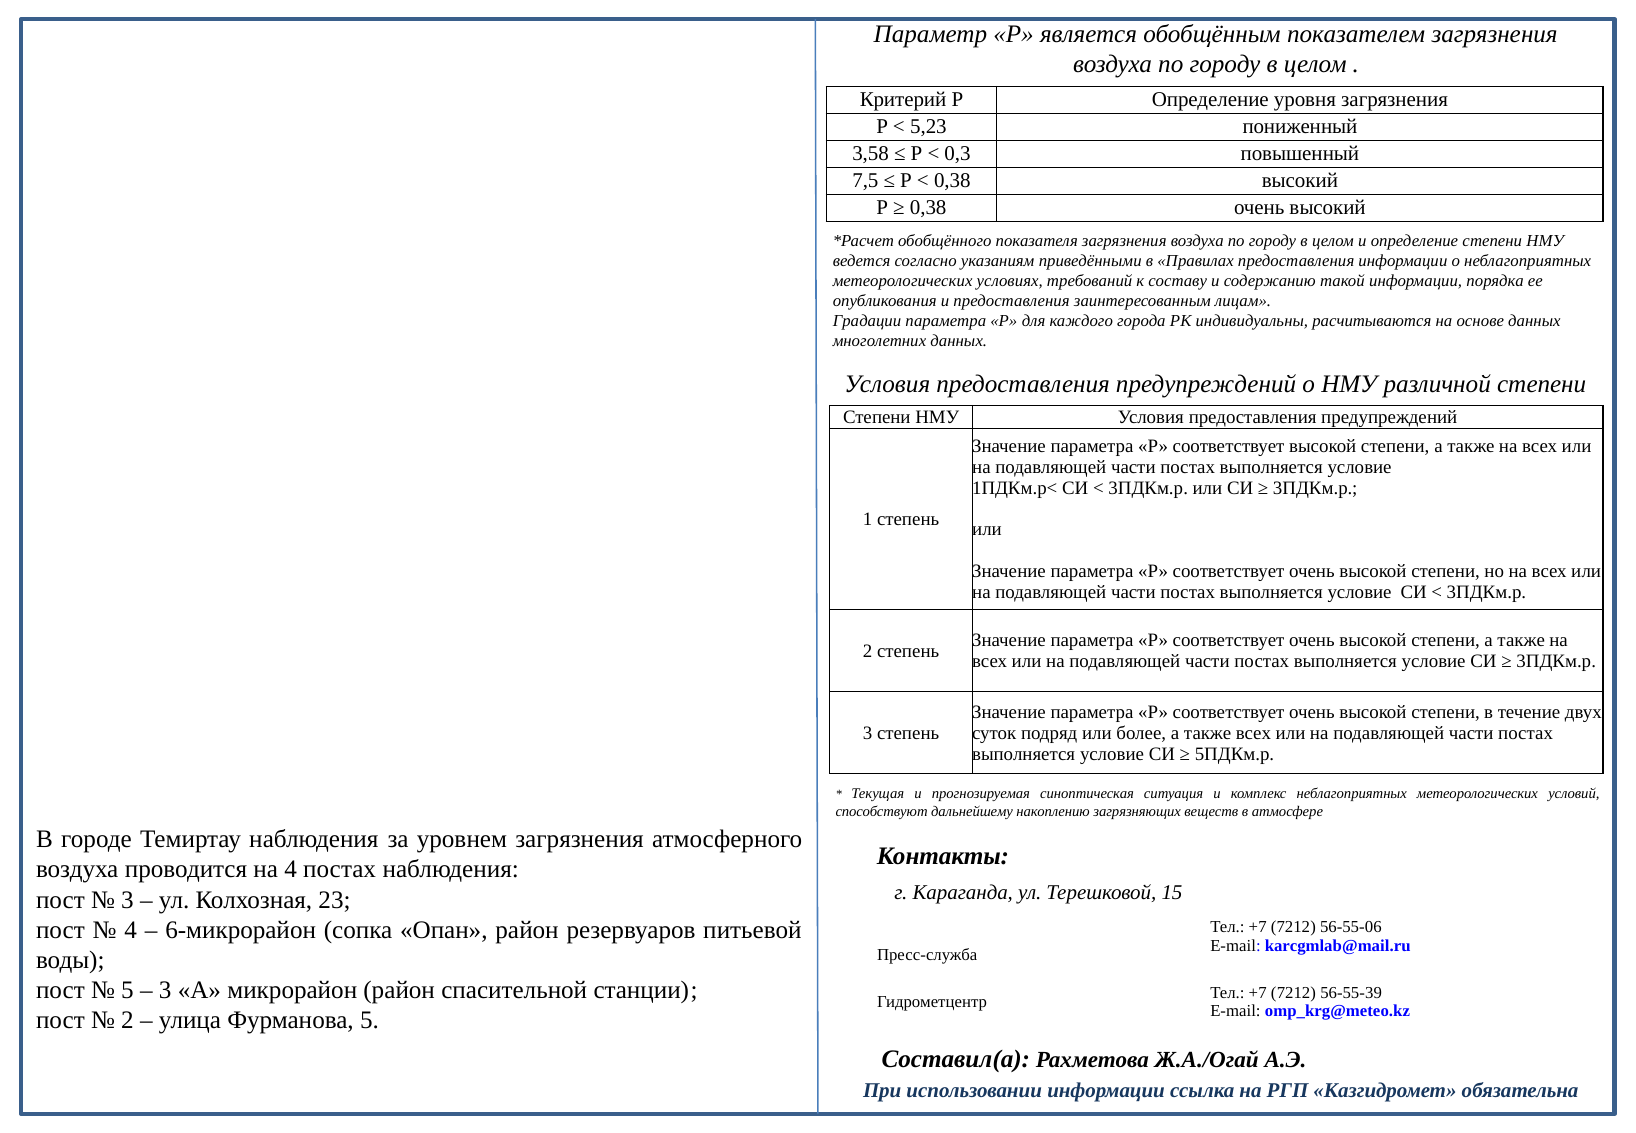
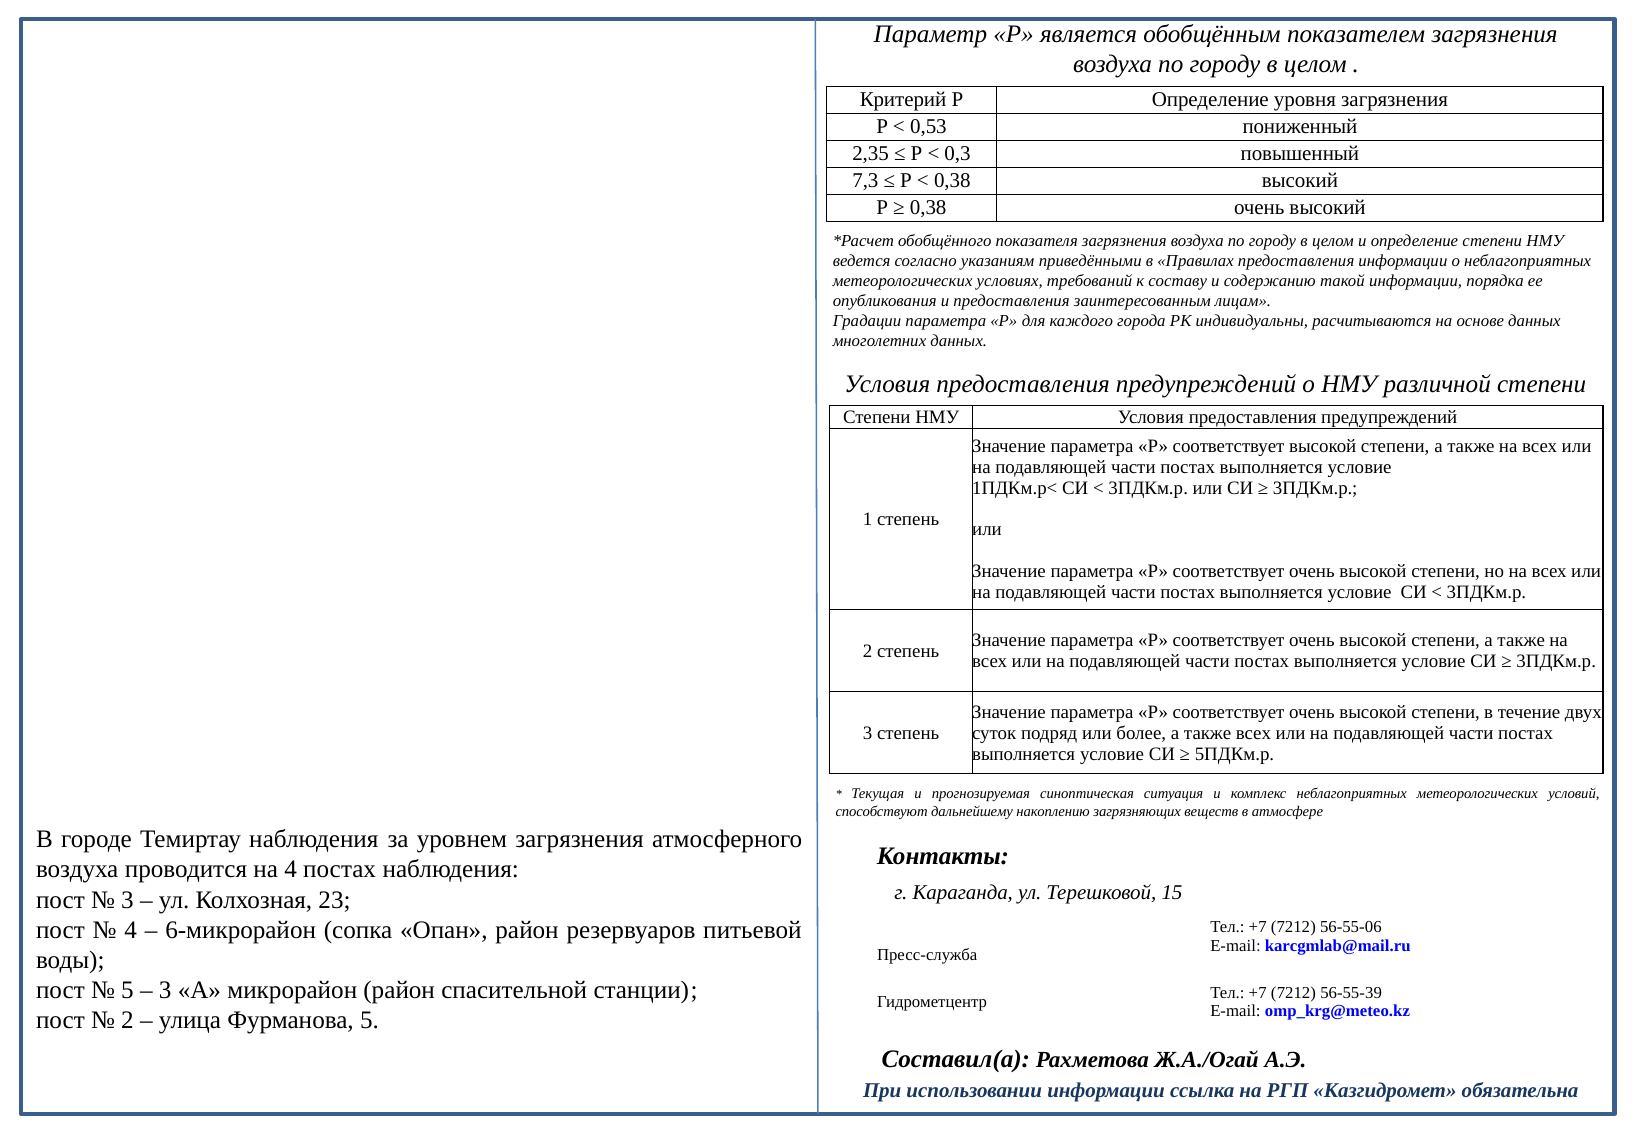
5,23: 5,23 -> 0,53 (928, 126)
3,58: 3,58 -> 2,35 (871, 153)
7,5: 7,5 -> 7,3 (865, 180)
